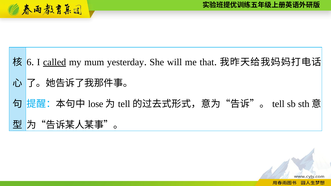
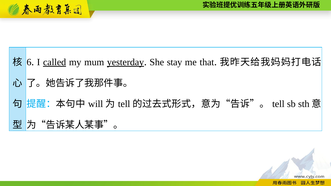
yesterday underline: none -> present (126, 62)
will: will -> stay (175, 62)
lose: lose -> will (96, 104)
